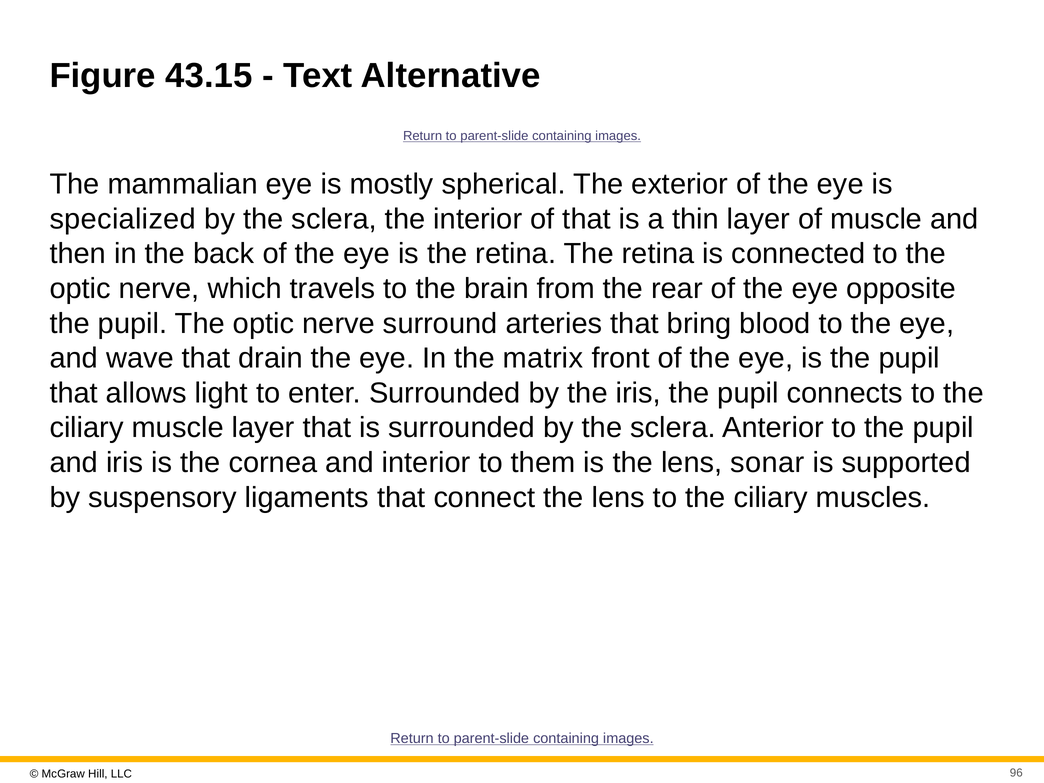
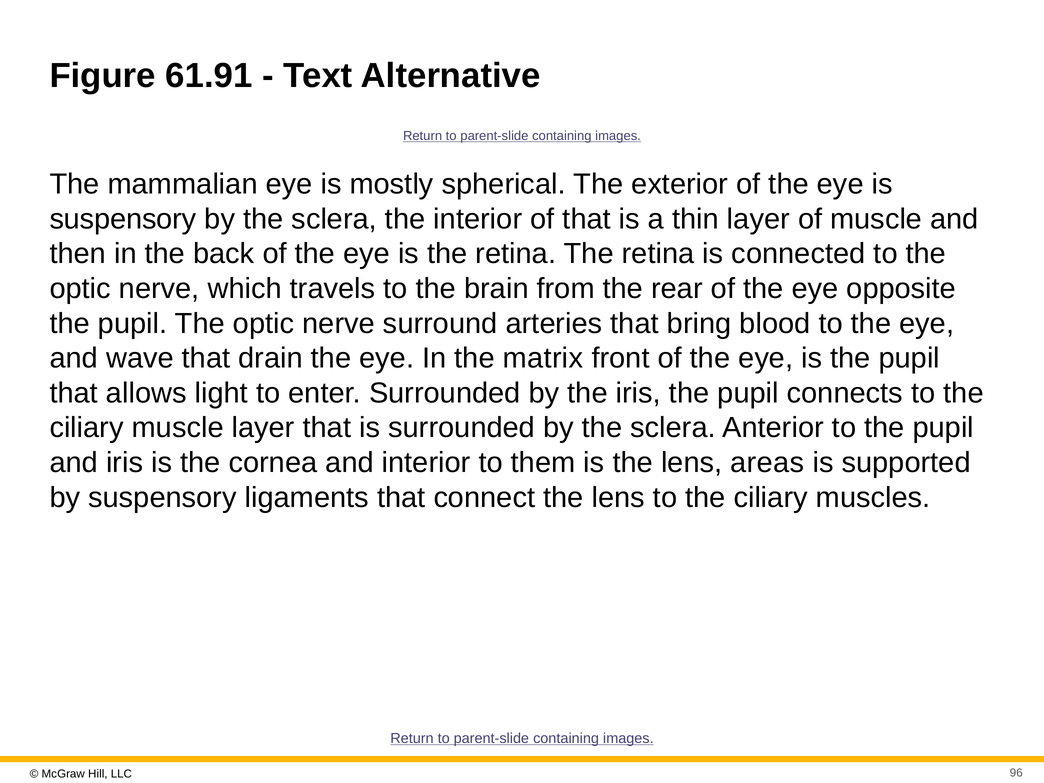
43.15: 43.15 -> 61.91 (209, 76)
specialized: specialized -> suspensory (123, 219)
sonar: sonar -> areas (767, 463)
